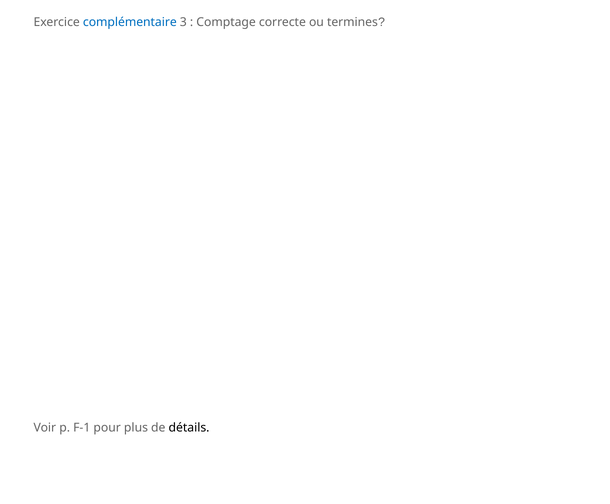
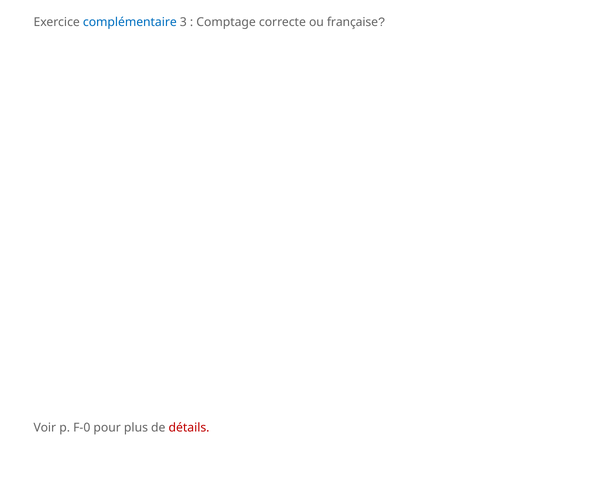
termines: termines -> française (352, 22)
F-1: F-1 -> F-0 (82, 428)
détails colour: black -> red (189, 428)
